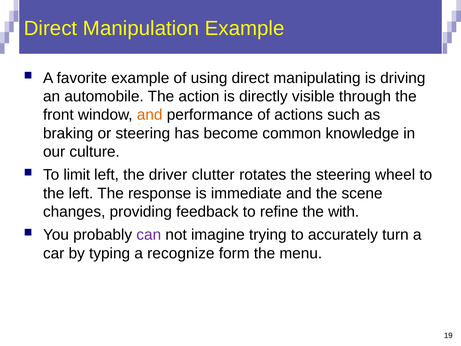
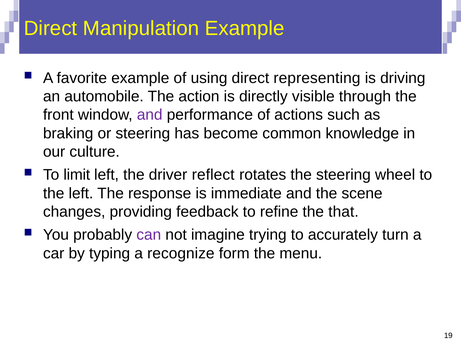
manipulating: manipulating -> representing (317, 78)
and colour: orange -> purple (150, 115)
clutter: clutter -> reflect (213, 175)
with: with -> that (344, 212)
